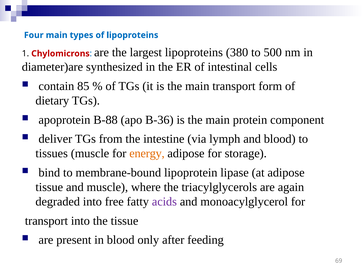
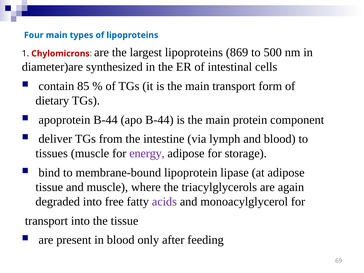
380: 380 -> 869 (237, 52)
apoprotein B-88: B-88 -> B-44 (106, 120)
apo B-36: B-36 -> B-44 (159, 120)
energy colour: orange -> purple (147, 153)
